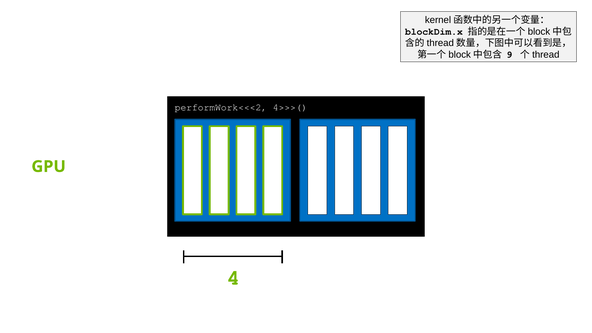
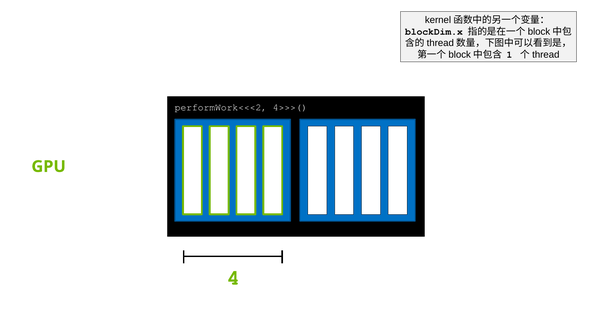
9: 9 -> 1 (509, 55)
